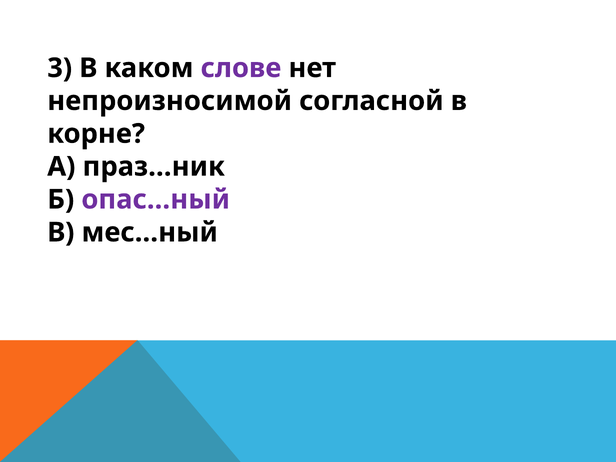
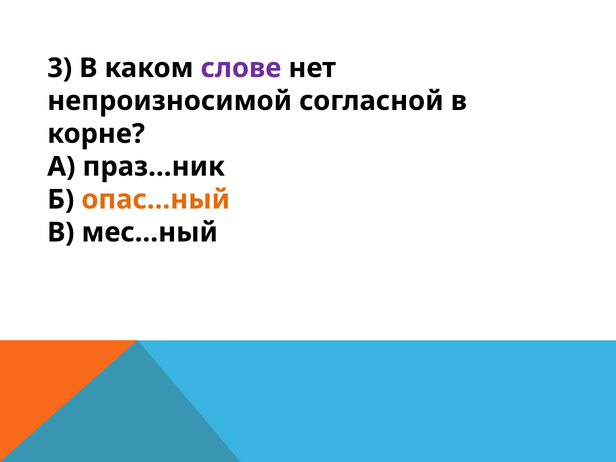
опас…ный colour: purple -> orange (156, 199)
